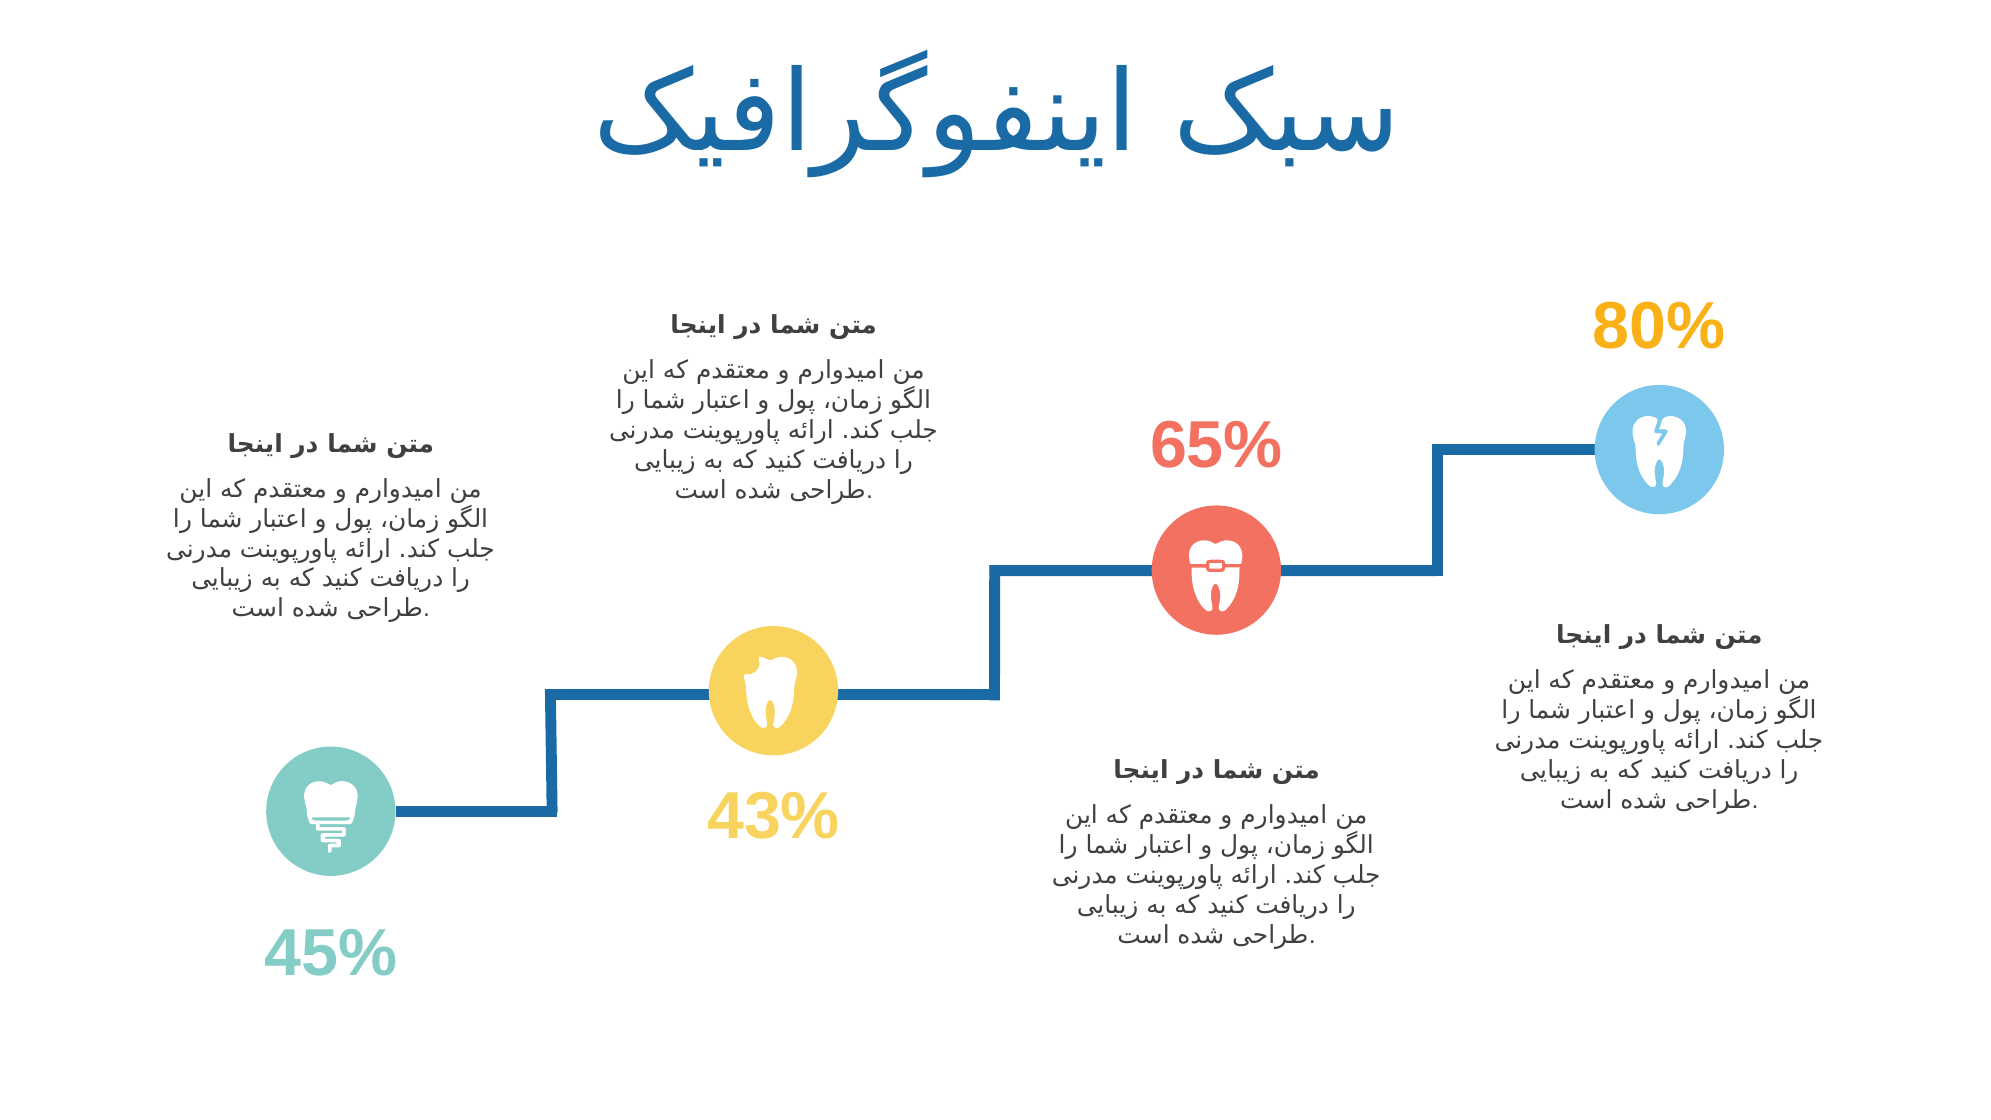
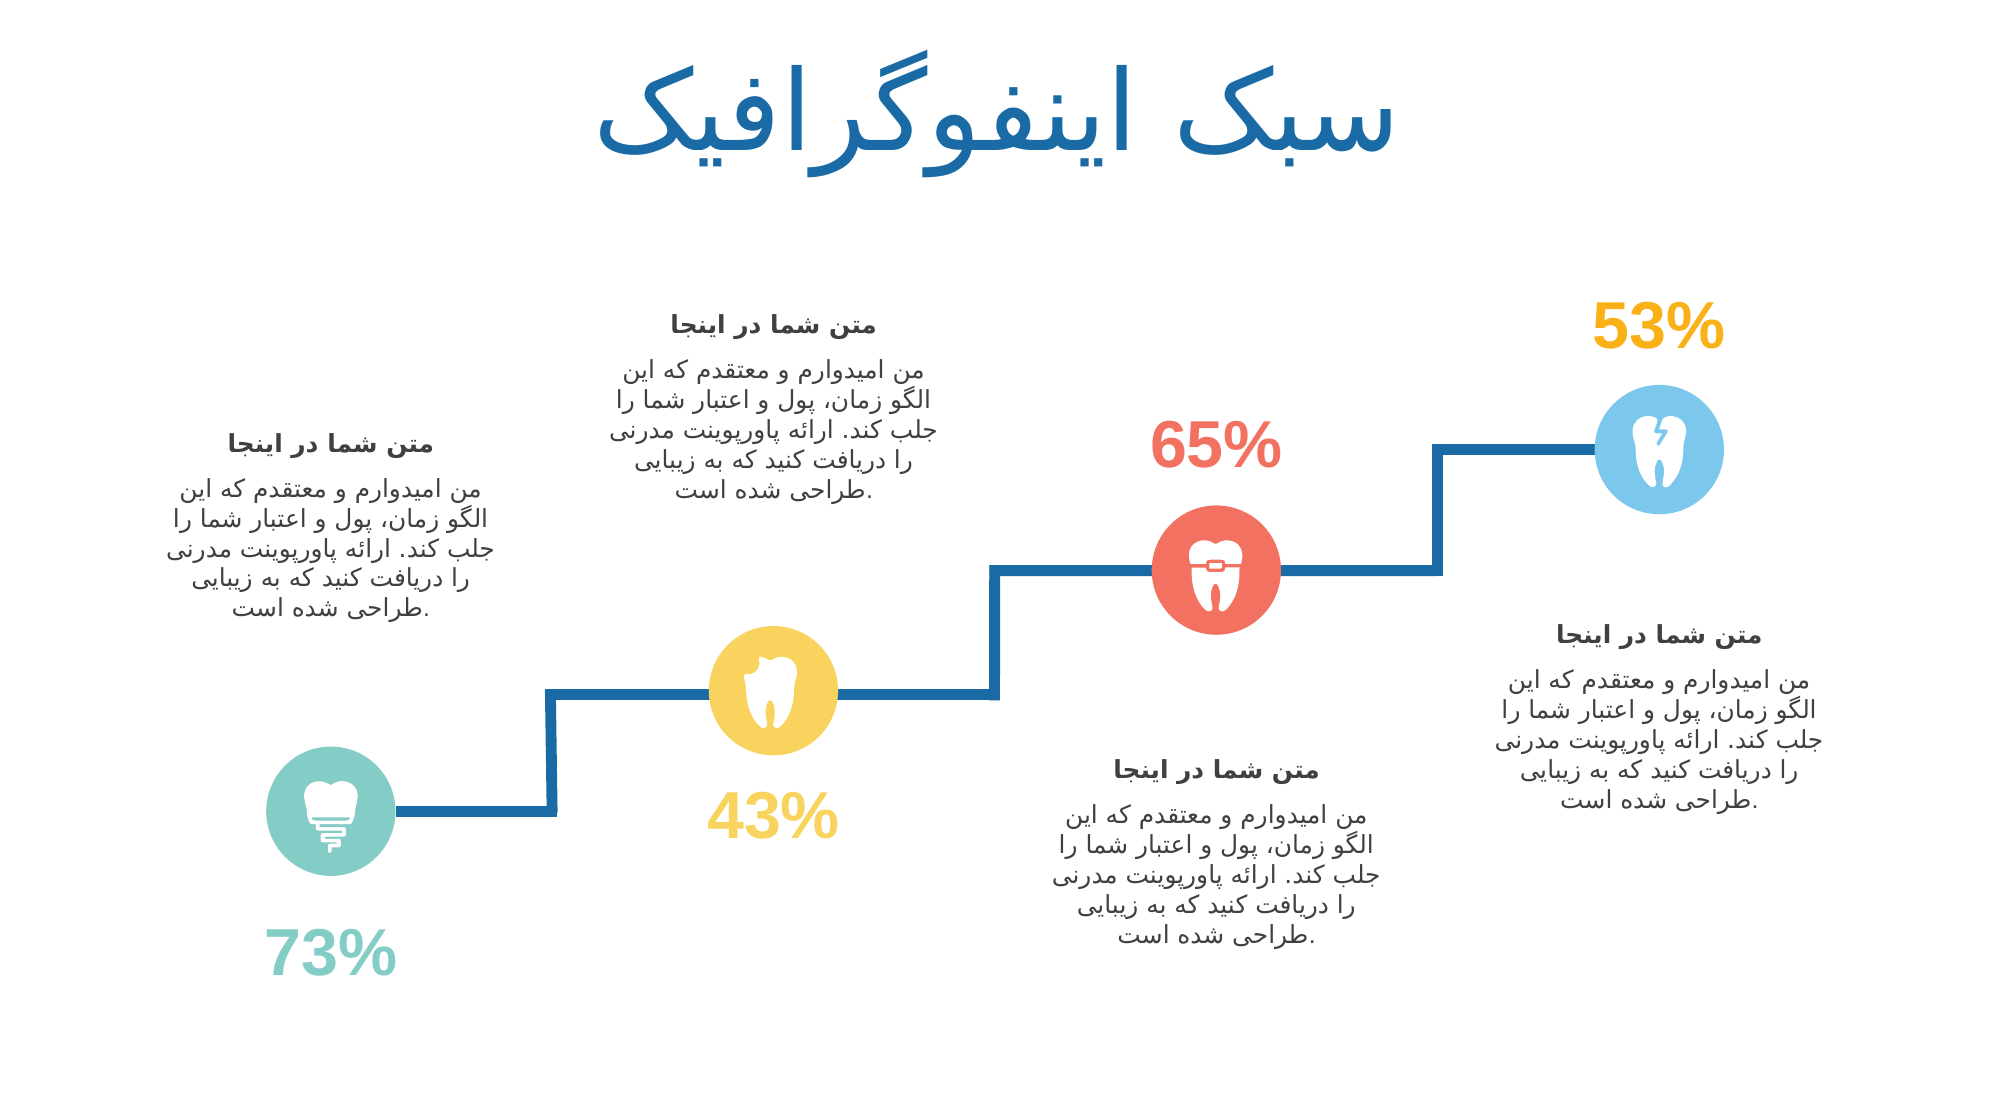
80%: 80% -> 53% (1659, 327)
45%: 45% -> 73% (331, 953)
